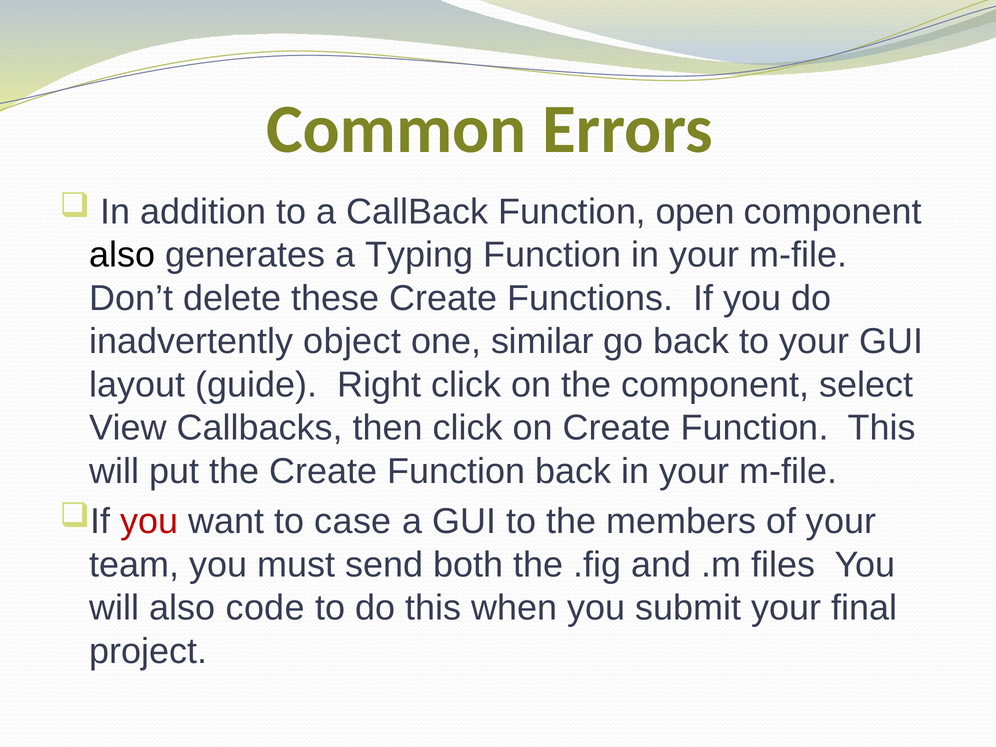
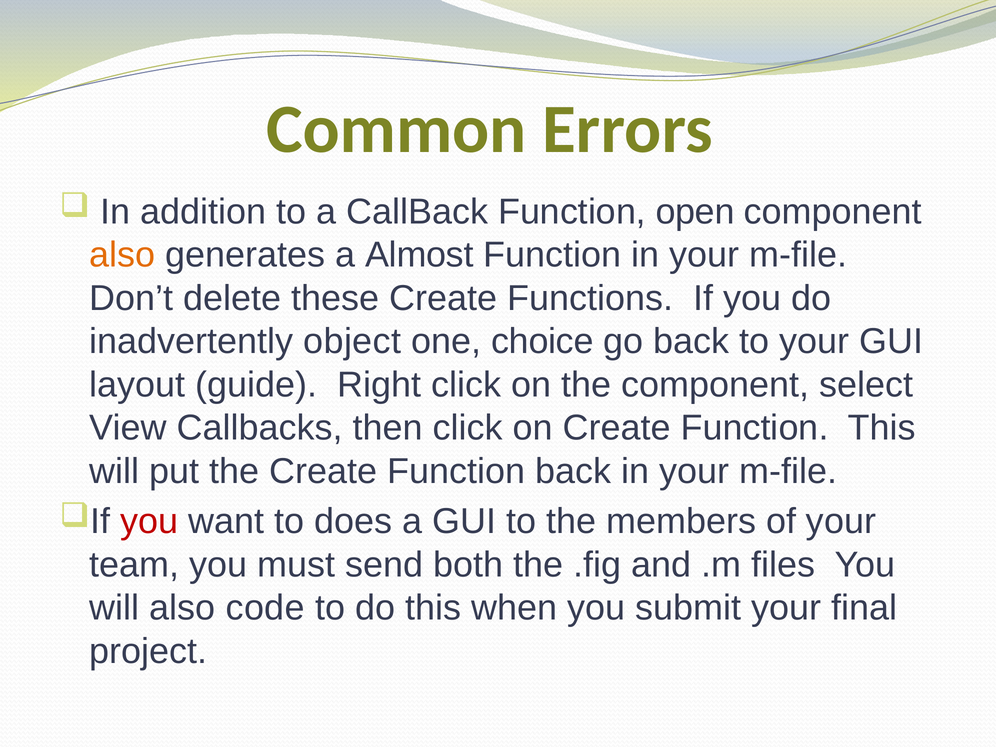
also colour: black -> orange (122, 255)
Typing: Typing -> Almost (419, 255)
similar: similar -> choice (542, 341)
case: case -> does (353, 522)
